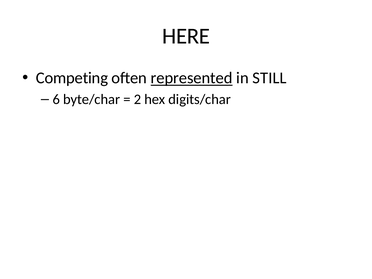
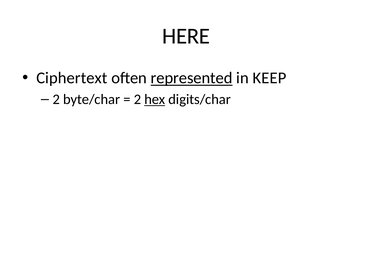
Competing: Competing -> Ciphertext (72, 78)
STILL: STILL -> KEEP (269, 78)
6: 6 -> 2 (56, 99)
hex underline: none -> present (155, 99)
